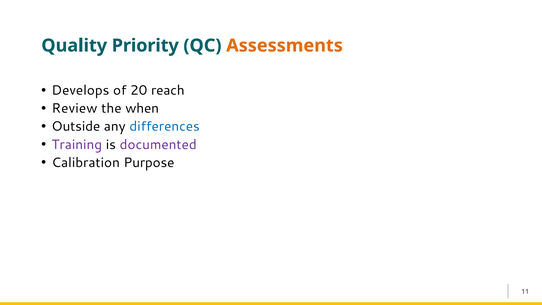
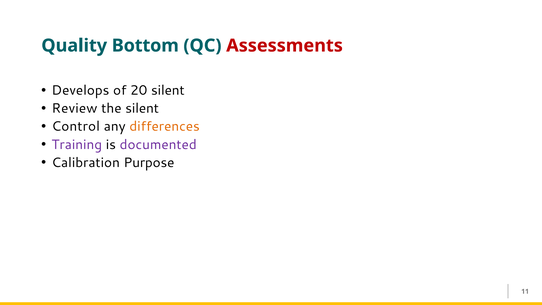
Priority: Priority -> Bottom (145, 46)
Assessments colour: orange -> red (285, 46)
20 reach: reach -> silent (168, 90)
the when: when -> silent (142, 108)
Outside: Outside -> Control (76, 126)
differences colour: blue -> orange (165, 126)
